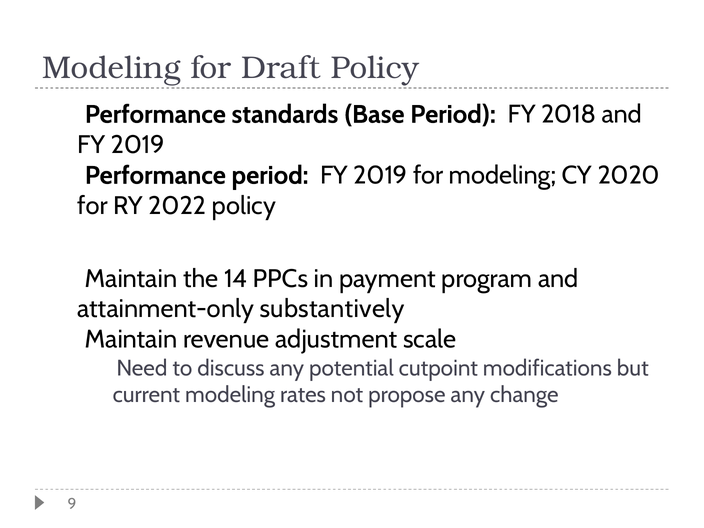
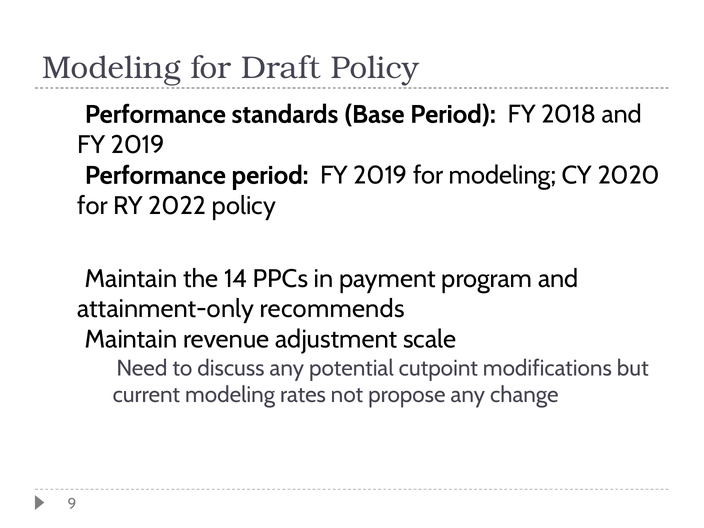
substantively: substantively -> recommends (332, 309)
